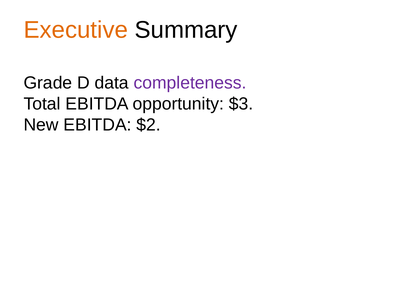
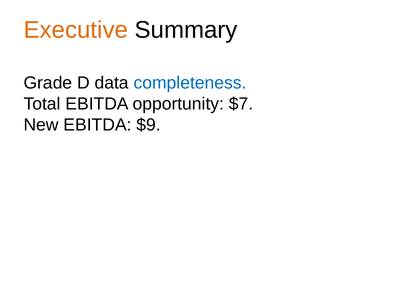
completeness colour: purple -> blue (190, 83)
$3: $3 -> $7 (241, 104)
$2: $2 -> $9 (149, 125)
